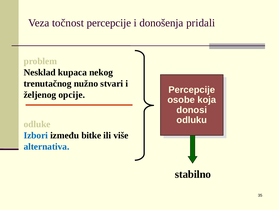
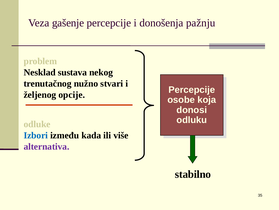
točnost: točnost -> gašenje (68, 23)
pridali: pridali -> pažnju (201, 23)
kupaca: kupaca -> sustava (72, 72)
bitke: bitke -> kada (91, 135)
alternativa colour: blue -> purple (47, 146)
